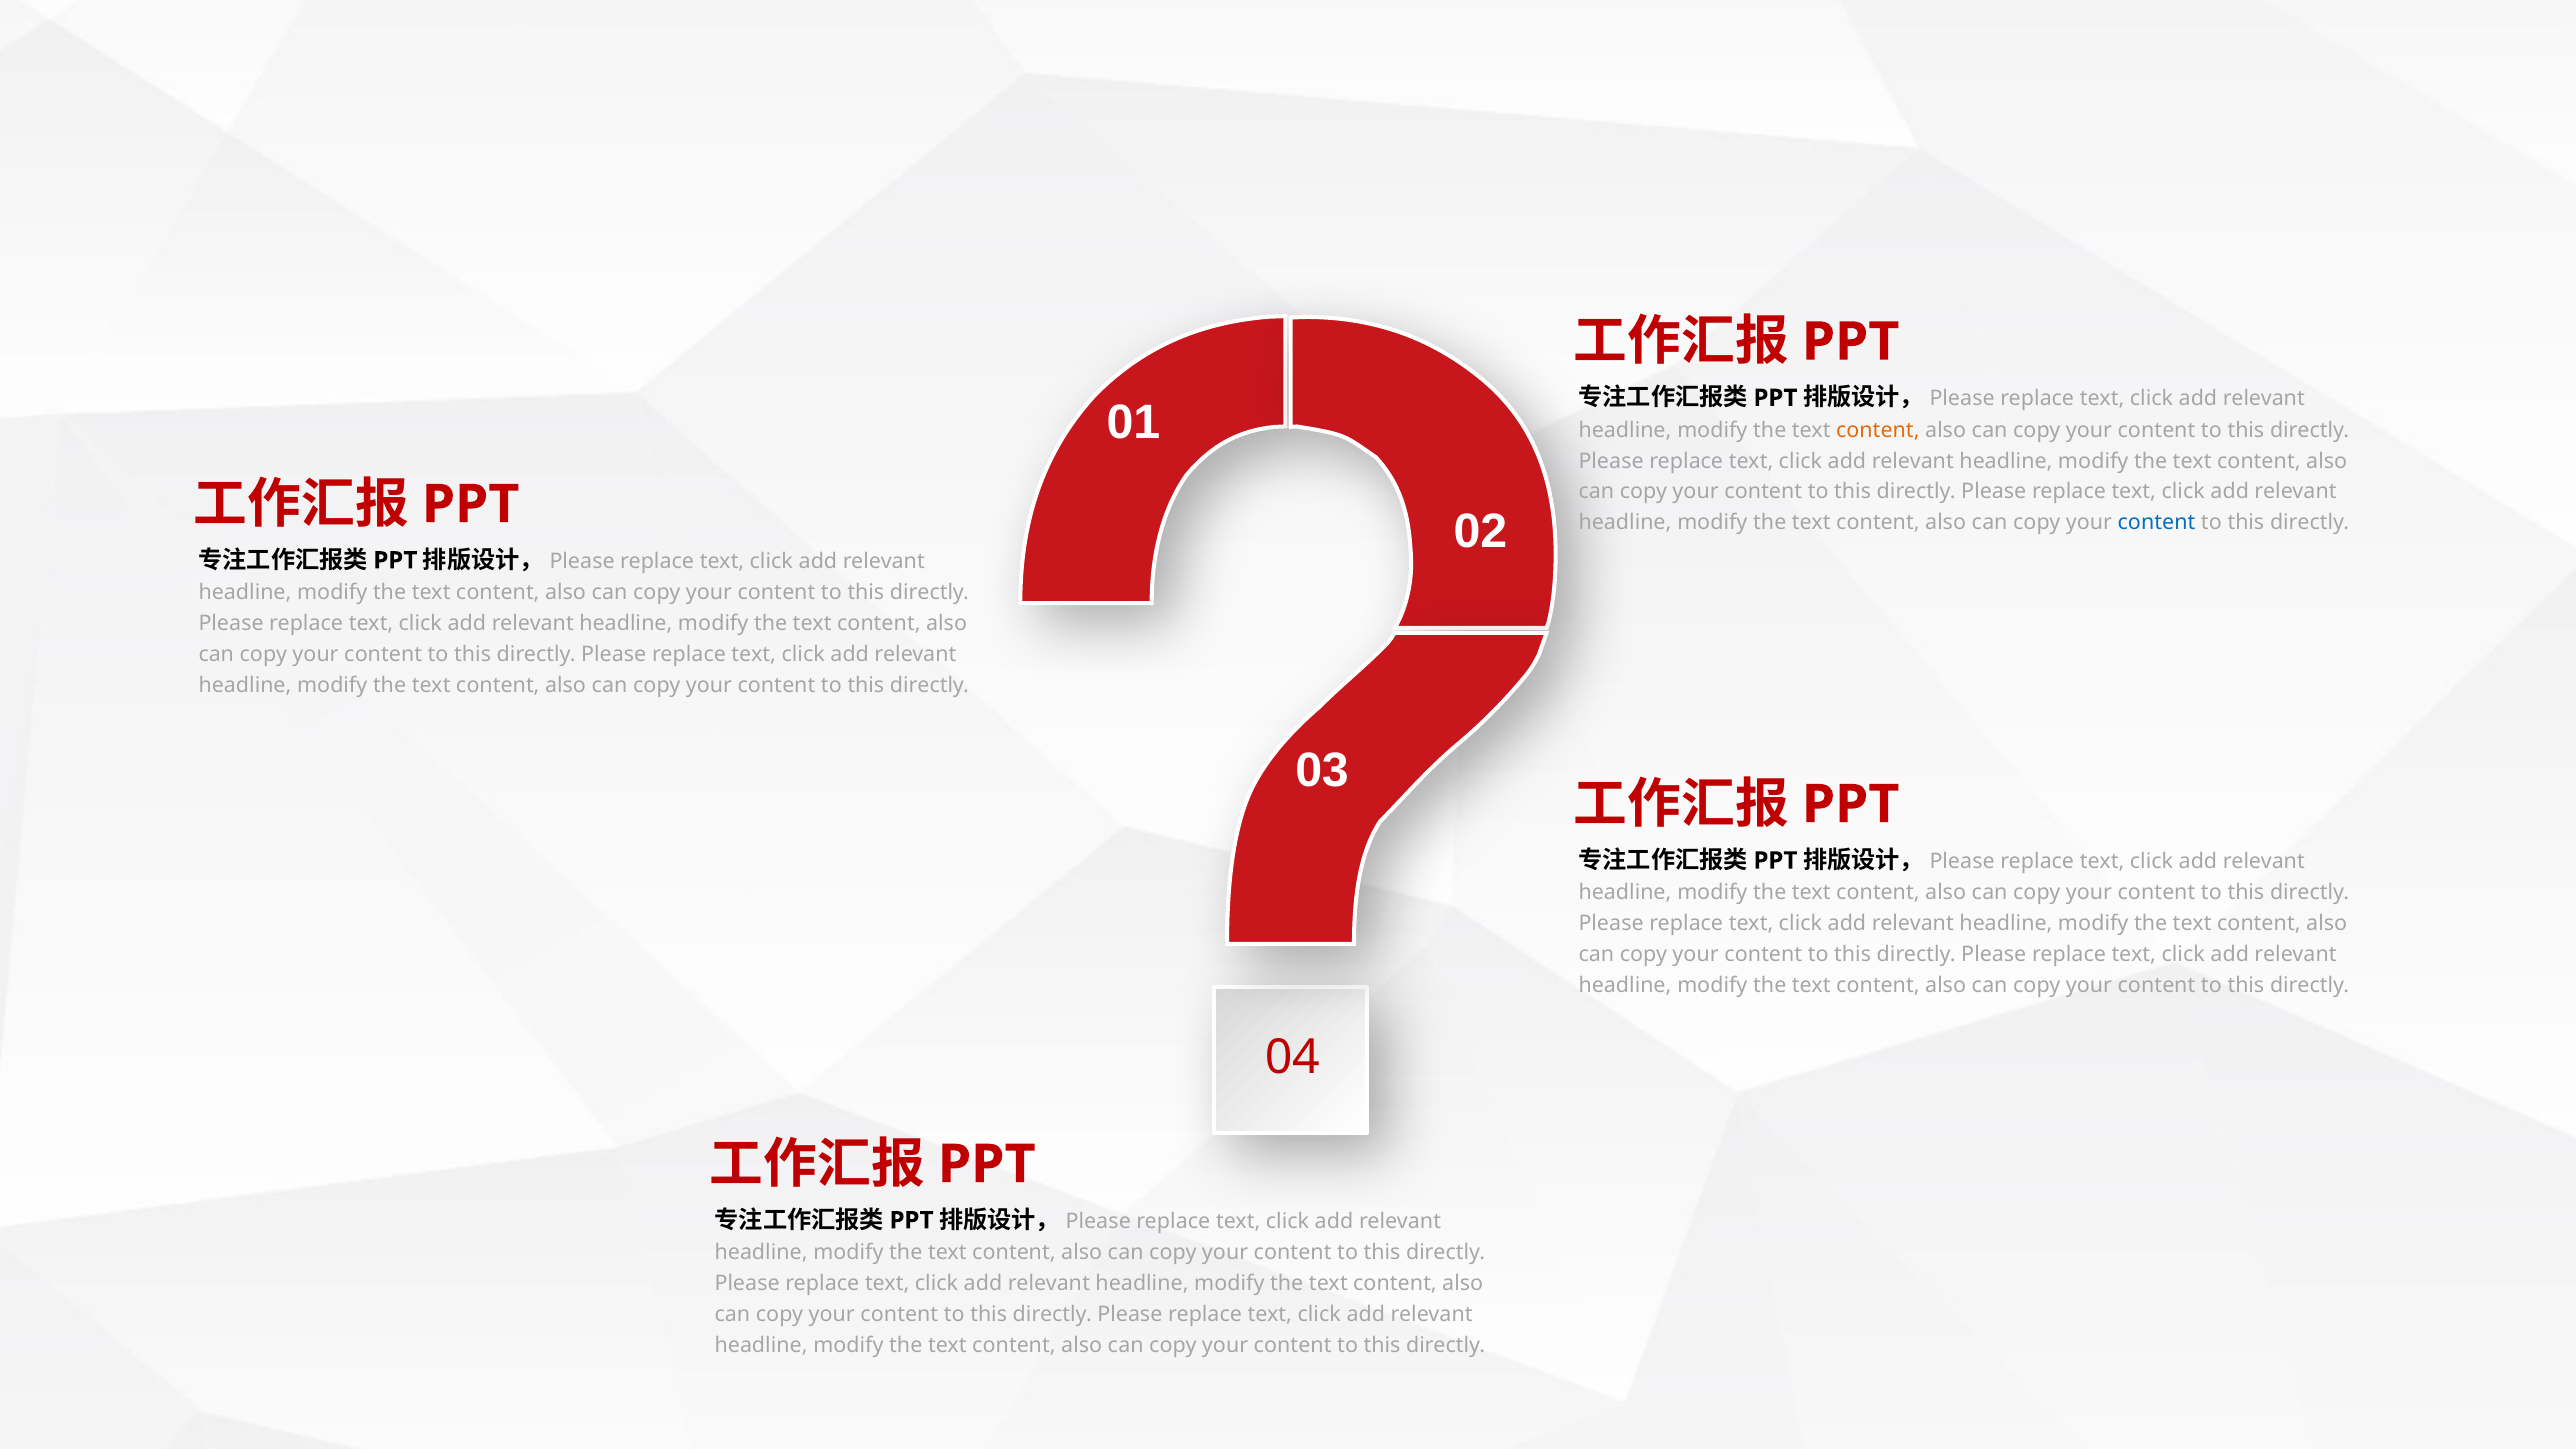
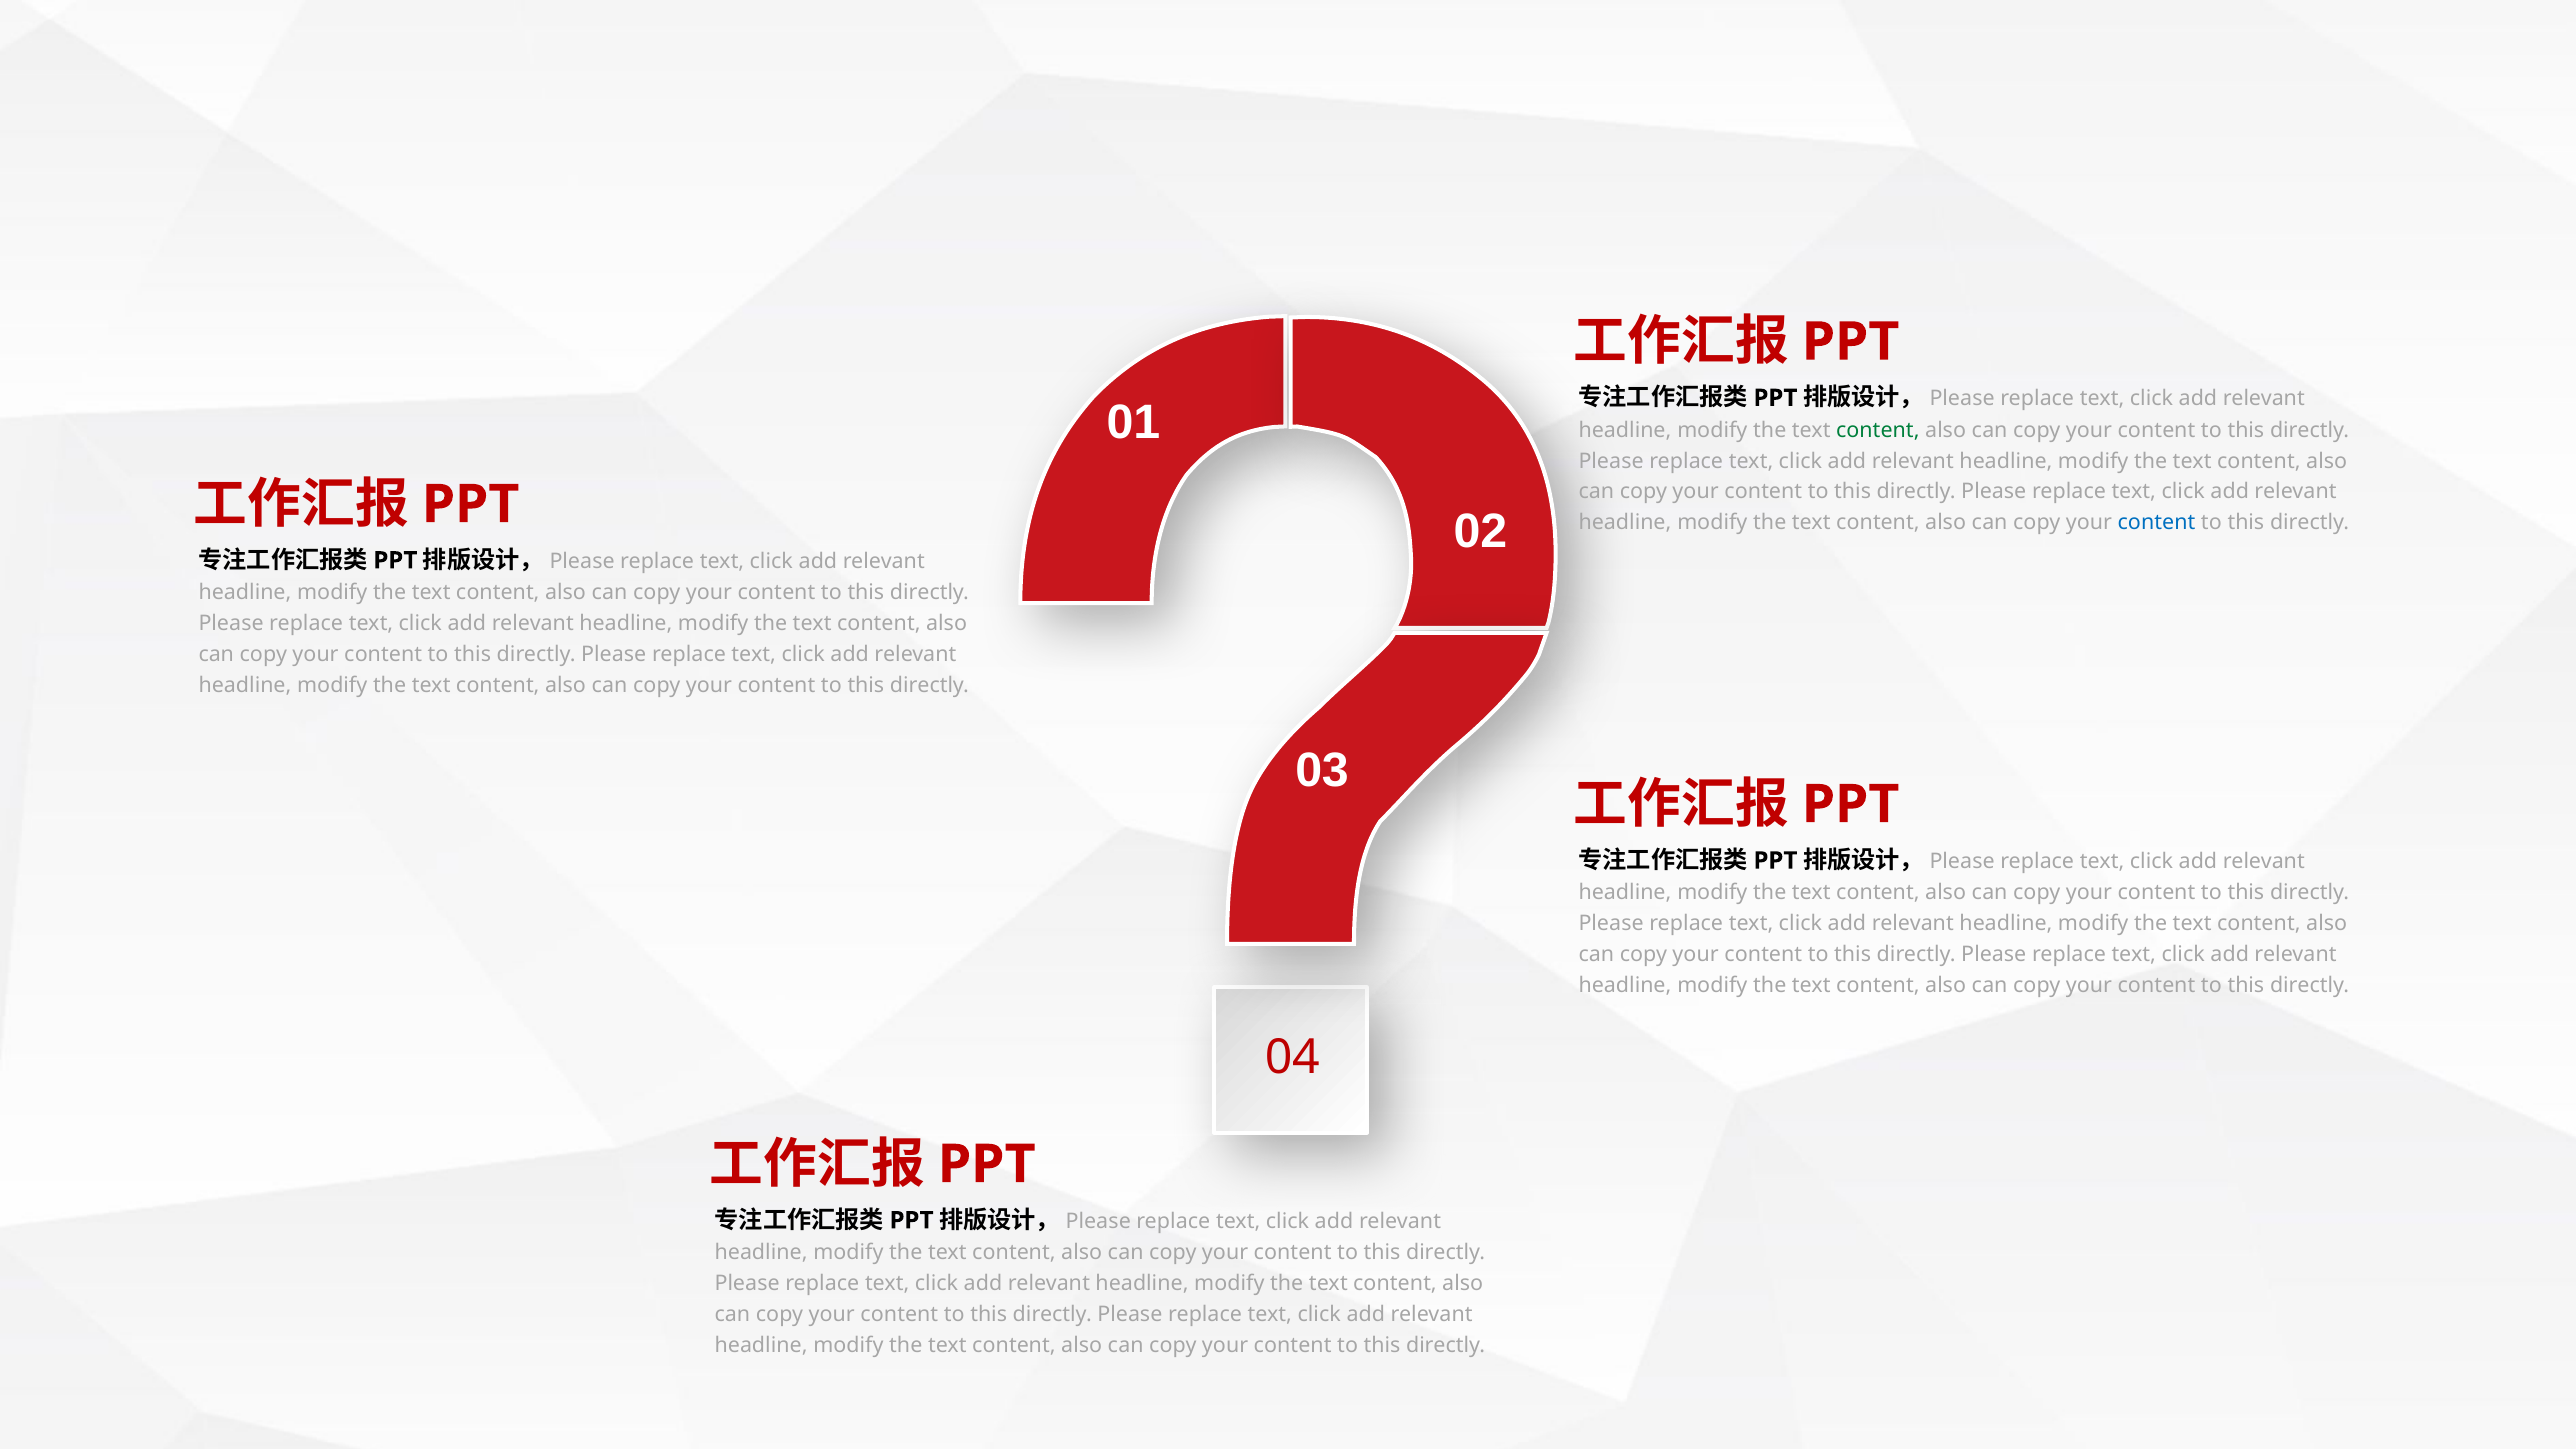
content colour: orange -> green (1878, 430)
